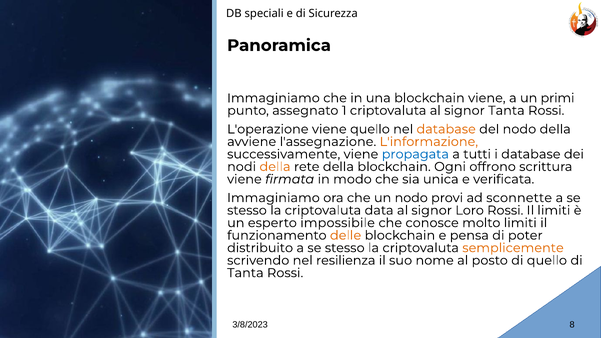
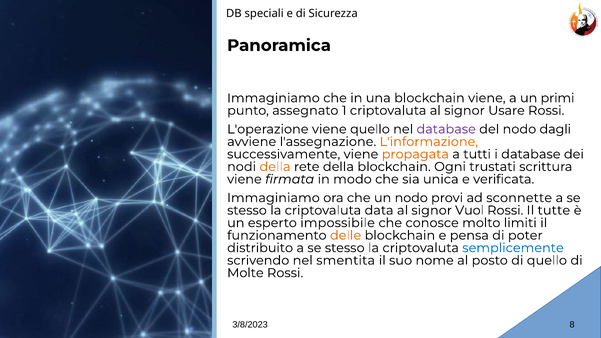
signor Tanta: Tanta -> Usare (506, 111)
database colour: orange -> purple (446, 129)
nodo della: della -> dagli (555, 129)
propagata colour: blue -> orange (415, 154)
offrono: offrono -> trustati (493, 167)
Loro: Loro -> Vuol (470, 210)
Il limiti: limiti -> tutte (554, 210)
semplicemente colour: orange -> blue (513, 248)
resilienza: resilienza -> smentita (346, 260)
Tanta: Tanta -> Molte (245, 273)
